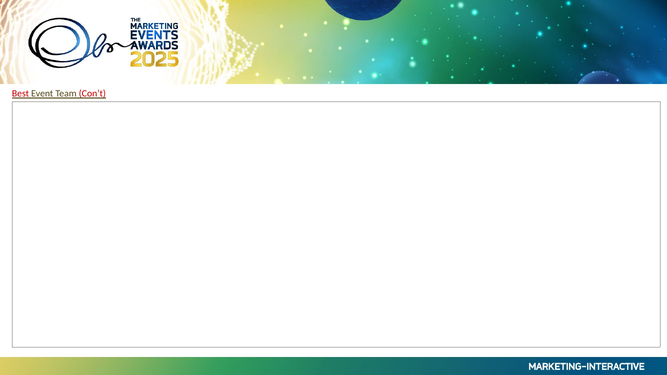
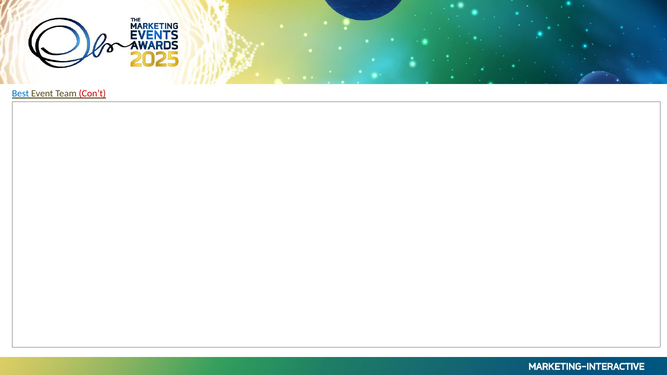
Best colour: red -> blue (21, 94)
